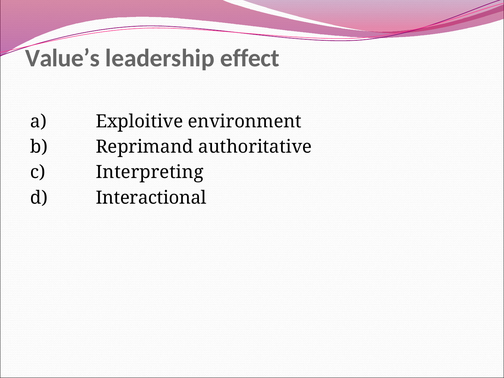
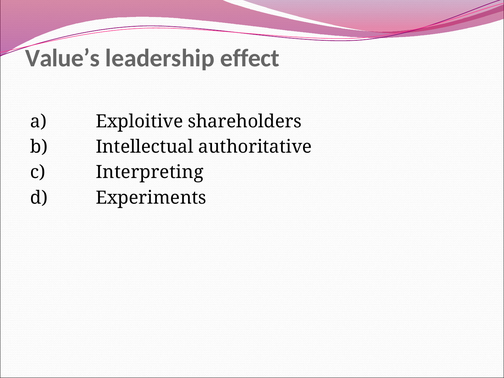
environment: environment -> shareholders (245, 121)
Reprimand: Reprimand -> Intellectual (145, 147)
Interactional: Interactional -> Experiments (151, 198)
